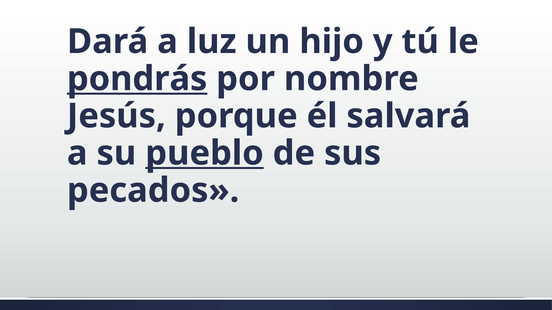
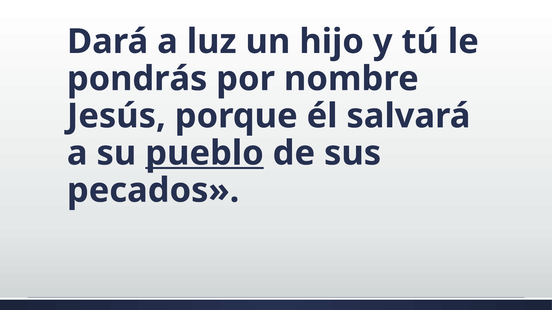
pondrás underline: present -> none (137, 79)
